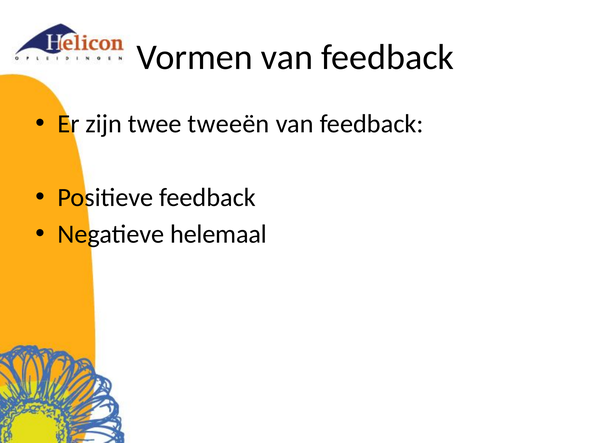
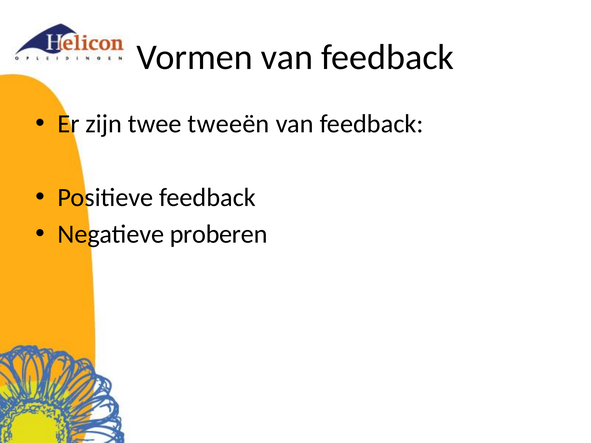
helemaal: helemaal -> proberen (219, 234)
